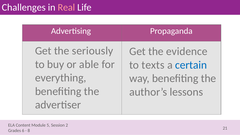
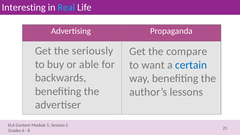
Challenges: Challenges -> Interesting (24, 7)
Real colour: pink -> light blue (66, 7)
evidence: evidence -> compare (187, 51)
texts: texts -> want (153, 65)
everything: everything -> backwards (61, 78)
